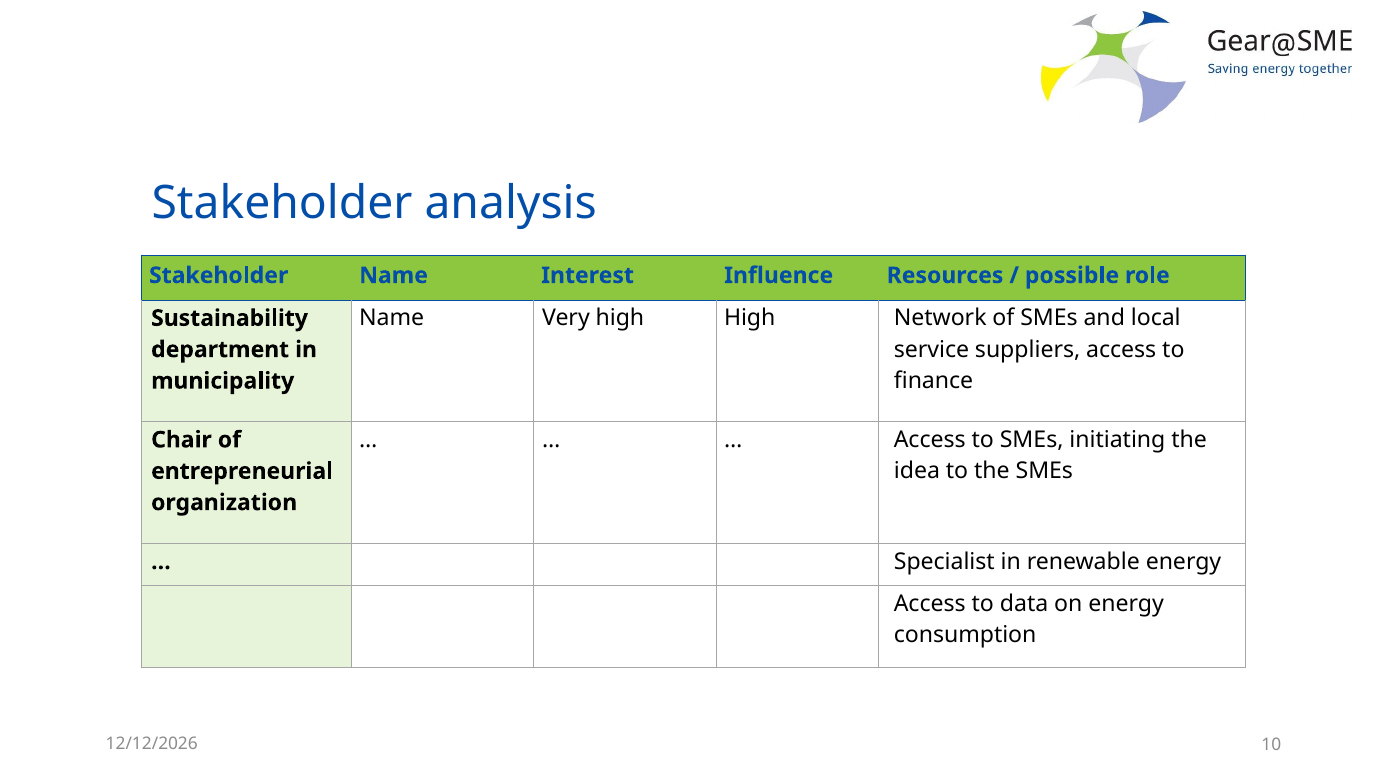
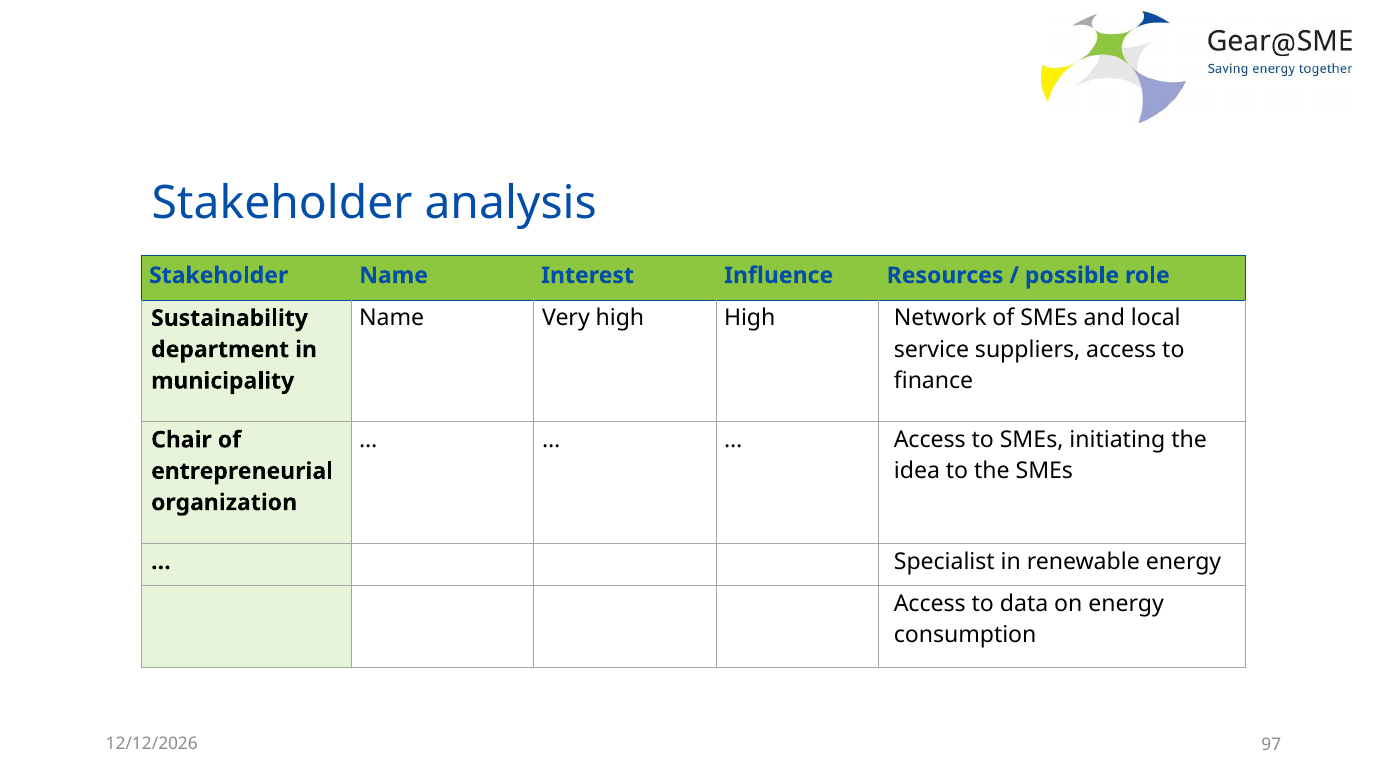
10: 10 -> 97 (1271, 745)
